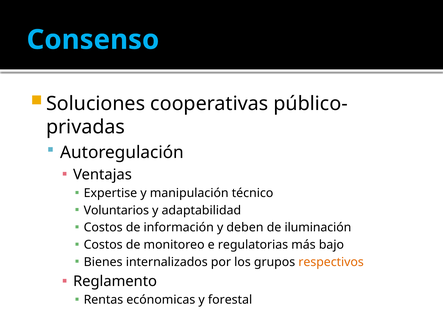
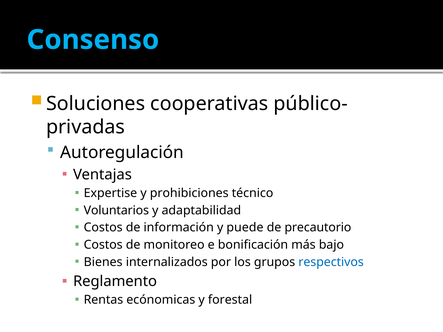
manipulación: manipulación -> prohibiciones (189, 193)
deben: deben -> puede (245, 228)
iluminación: iluminación -> precautorio (318, 228)
regulatorias: regulatorias -> bonificación (253, 245)
respectivos colour: orange -> blue (331, 262)
